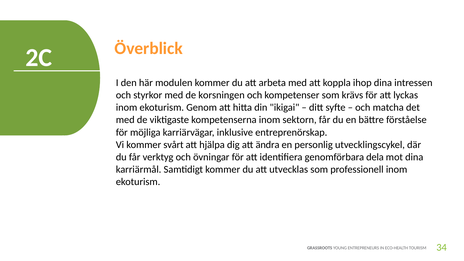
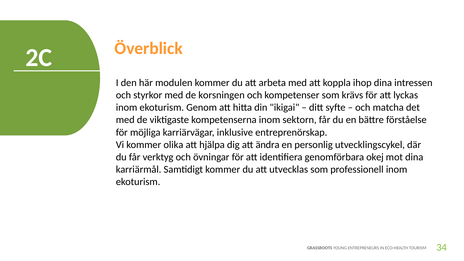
svårt: svårt -> olika (173, 145)
dela: dela -> okej (375, 157)
